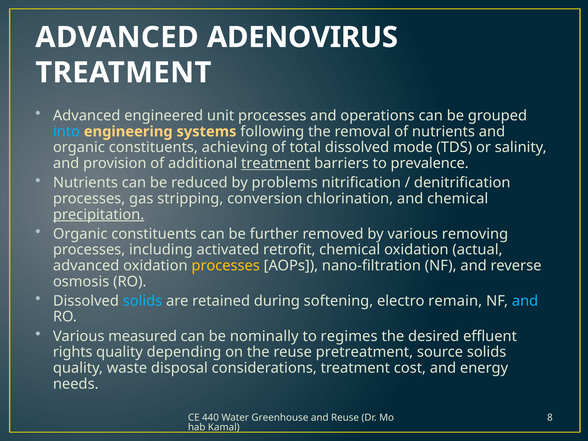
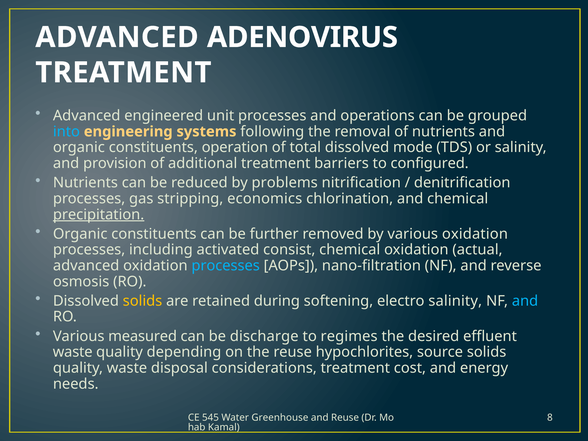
achieving: achieving -> operation (235, 147)
treatment underline: present -> none (276, 163)
prevalence: prevalence -> configured (430, 163)
conversion: conversion -> economics (265, 199)
various removing: removing -> oxidation (475, 234)
retrofit: retrofit -> consist (289, 250)
processes colour: yellow -> light blue (226, 266)
solids colour: light blue -> yellow (143, 301)
electro remain: remain -> salinity (455, 301)
nominally: nominally -> discharge (264, 336)
rights: rights -> waste (73, 352)
pretreatment: pretreatment -> hypochlorites (364, 352)
440: 440 -> 545 (210, 418)
